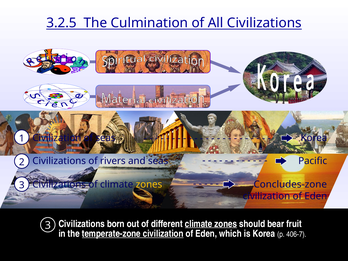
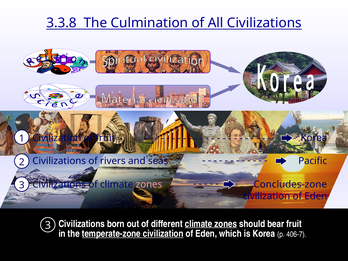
3.2.5: 3.2.5 -> 3.3.8 (62, 23)
of seas: seas -> fruit (105, 138)
zones colour: yellow -> pink (149, 184)
